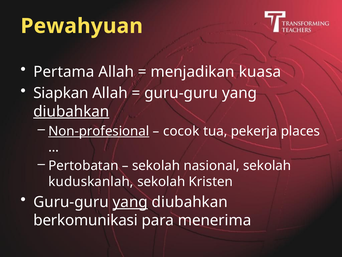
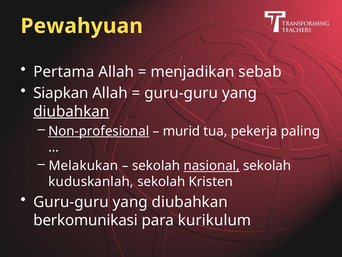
kuasa: kuasa -> sebab (260, 72)
cocok: cocok -> murid (181, 131)
places: places -> paling (300, 131)
Pertobatan: Pertobatan -> Melakukan (83, 166)
nasional underline: none -> present (212, 166)
yang underline: present -> none (130, 202)
menerima: menerima -> kurikulum (215, 220)
